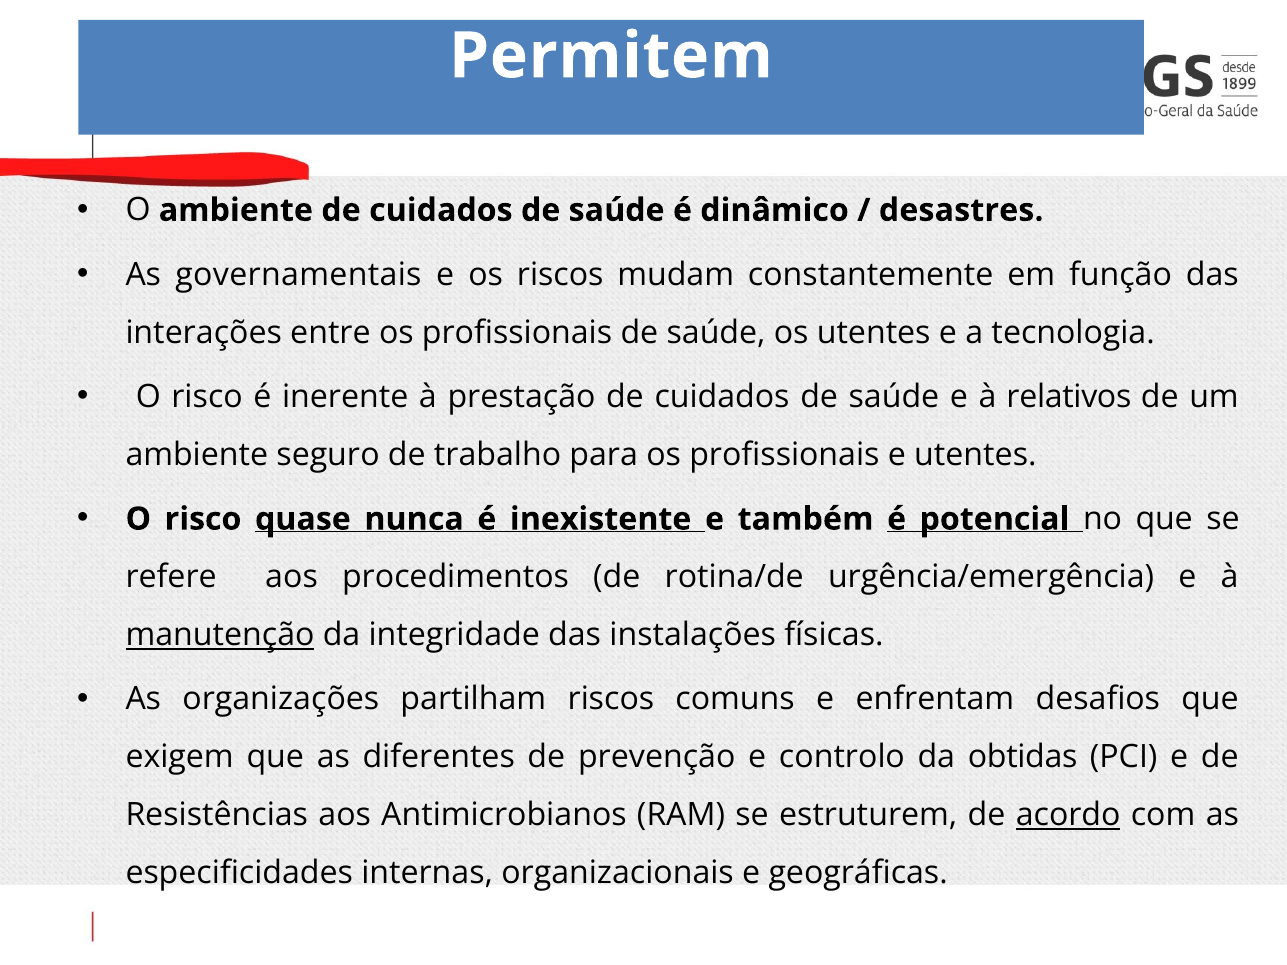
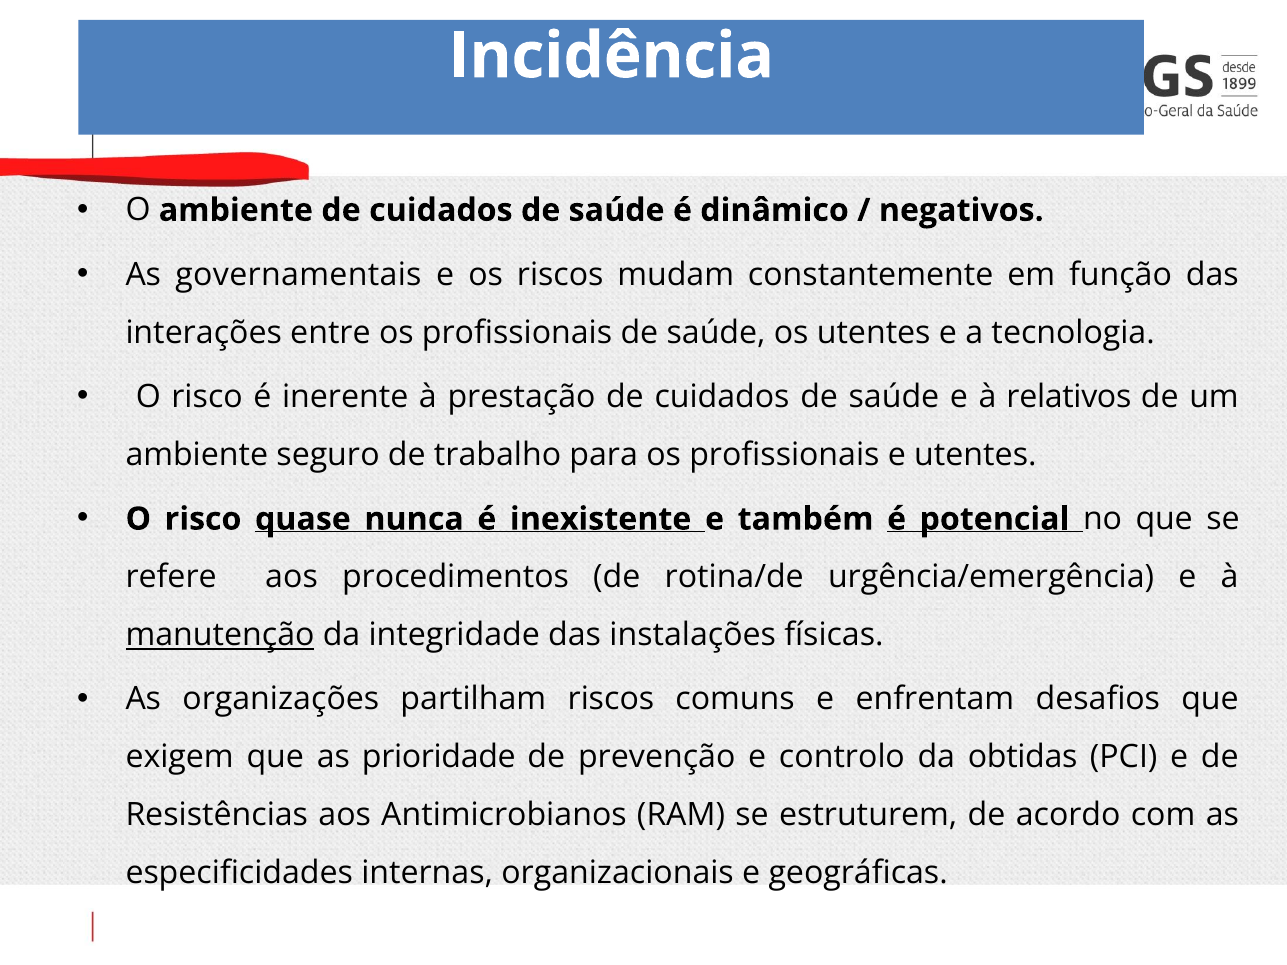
Permitem: Permitem -> Incidência (611, 56)
desastres: desastres -> negativos (961, 210)
diferentes: diferentes -> prioridade (439, 757)
acordo underline: present -> none (1068, 815)
